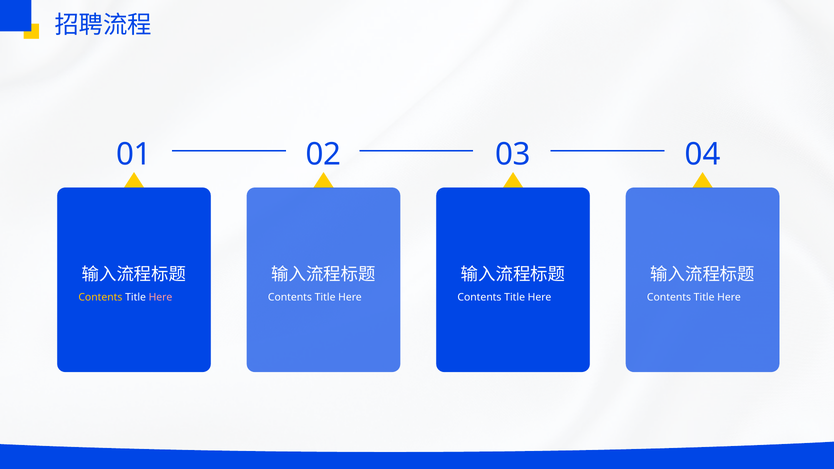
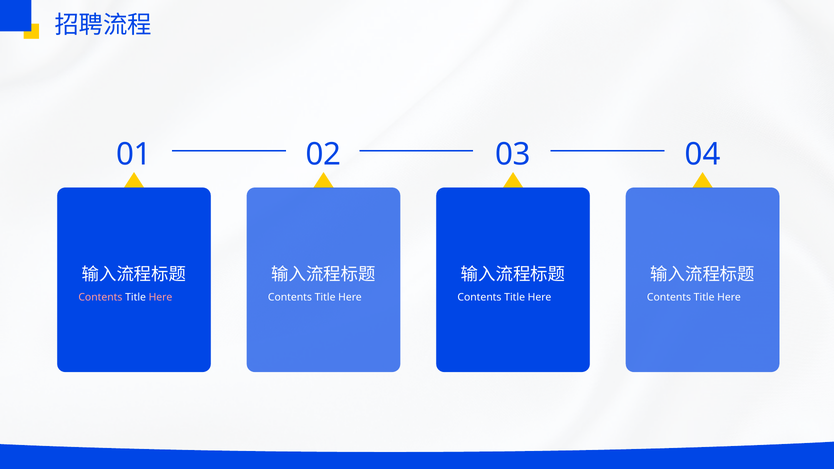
Contents colour: yellow -> pink (100, 298)
